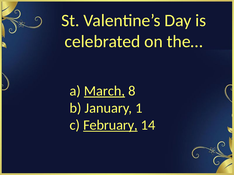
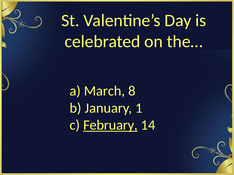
March underline: present -> none (104, 91)
